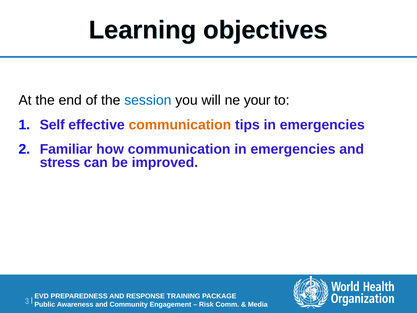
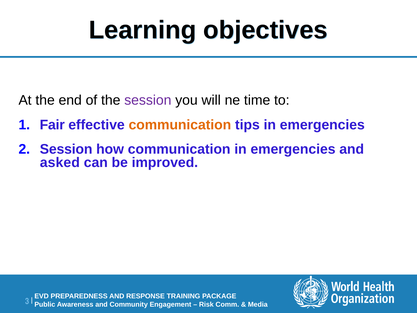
session colour: blue -> purple (148, 100)
your: your -> time (257, 100)
Self: Self -> Fair (52, 125)
Familiar: Familiar -> Session (66, 149)
stress: stress -> asked (60, 163)
